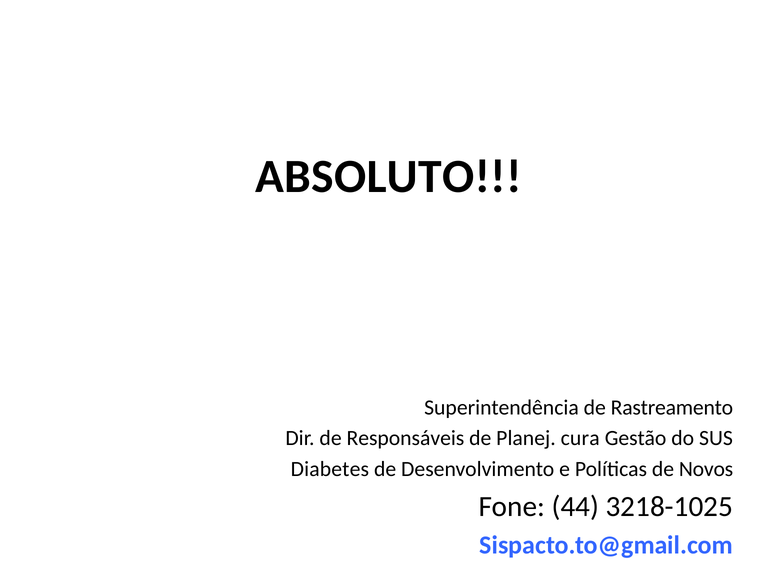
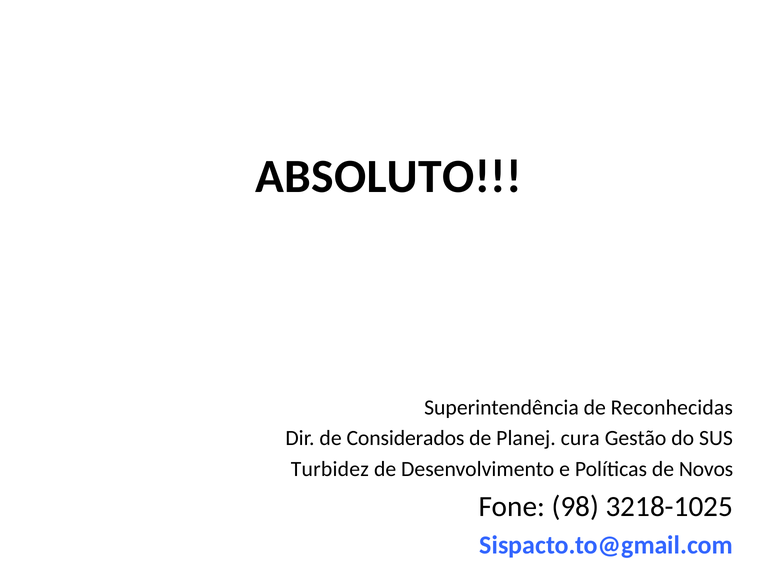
Rastreamento: Rastreamento -> Reconhecidas (672, 407)
Responsáveis: Responsáveis -> Considerados (405, 438)
Diabetes: Diabetes -> Turbidez (330, 469)
44: 44 -> 98 (575, 506)
